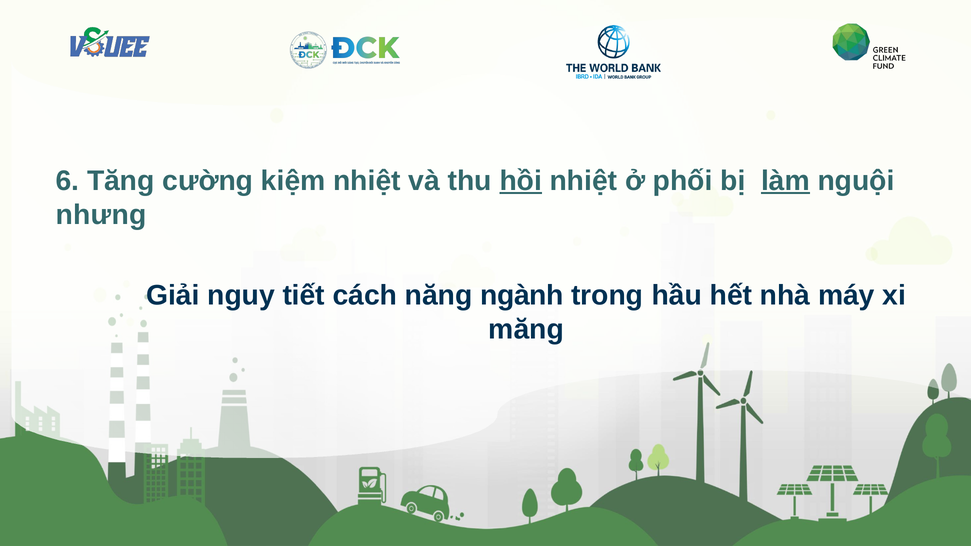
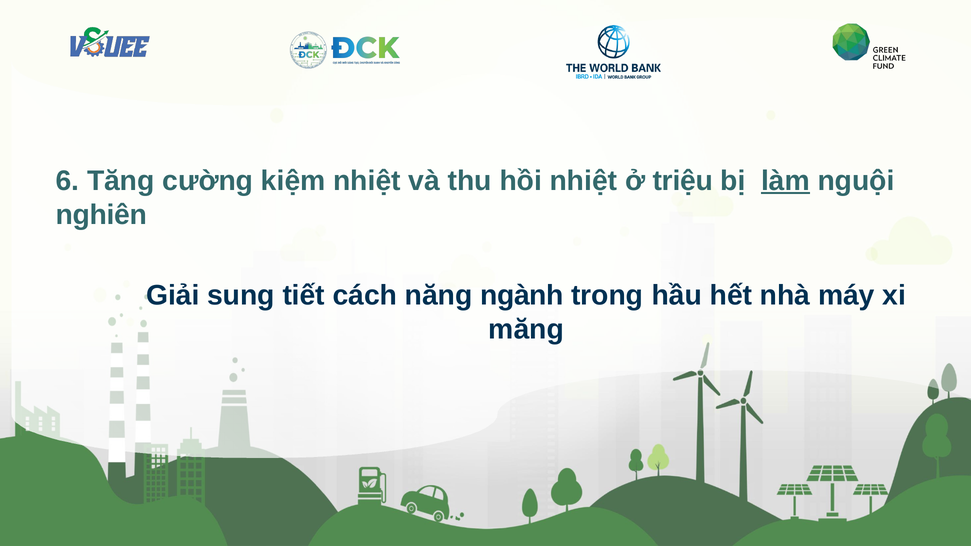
hồi underline: present -> none (521, 181)
phối: phối -> triệu (683, 181)
nhưng: nhưng -> nghiên (101, 215)
nguy: nguy -> sung (241, 296)
